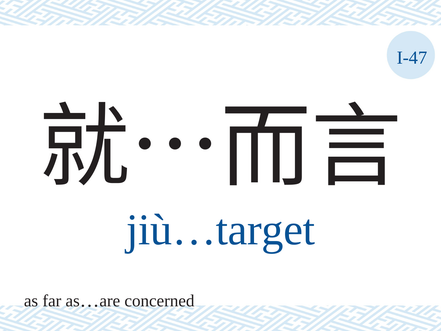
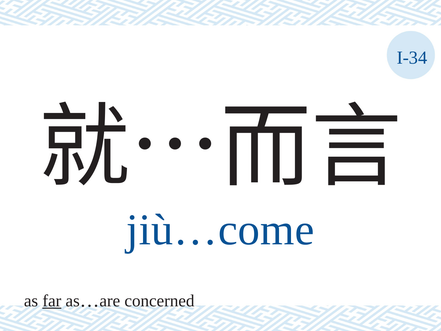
I-47: I-47 -> I-34 (412, 58)
jiù…target: jiù…target -> jiù…come (220, 230)
far underline: none -> present (52, 301)
